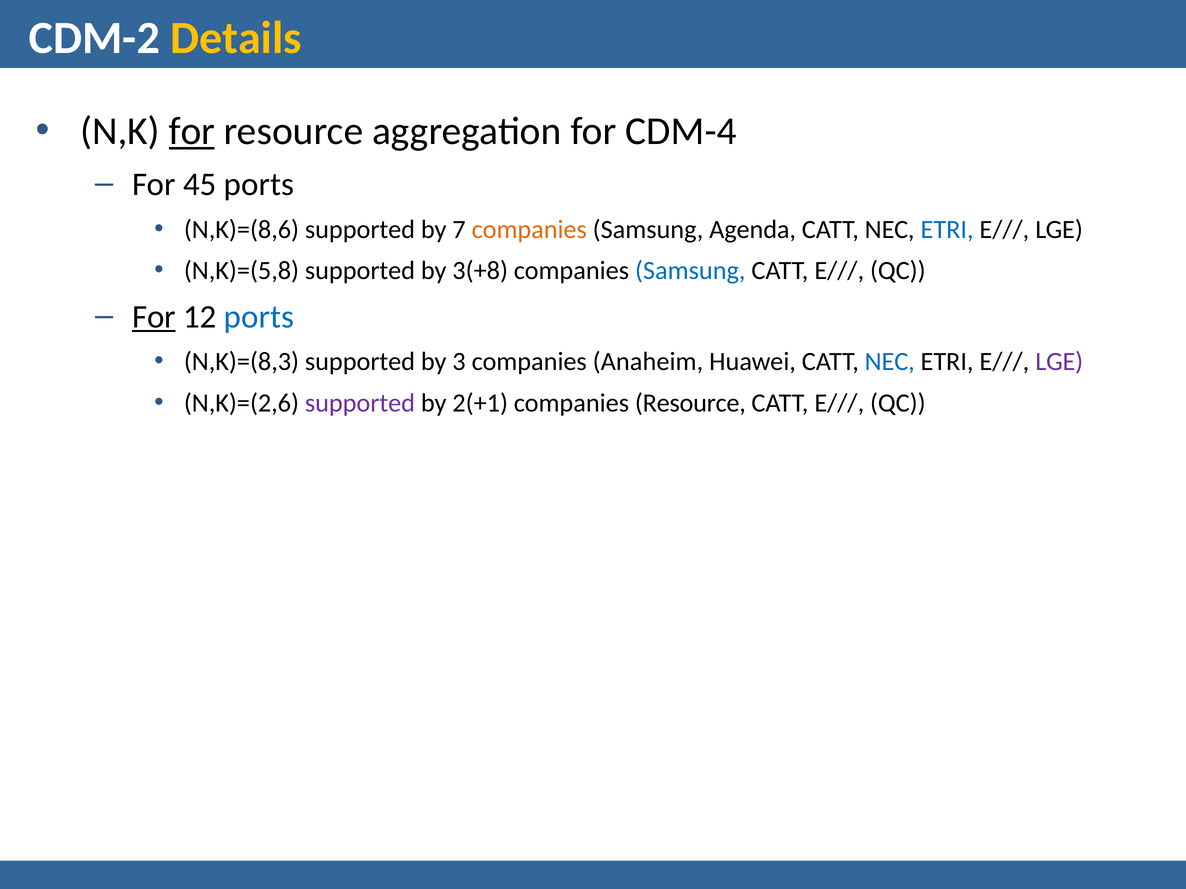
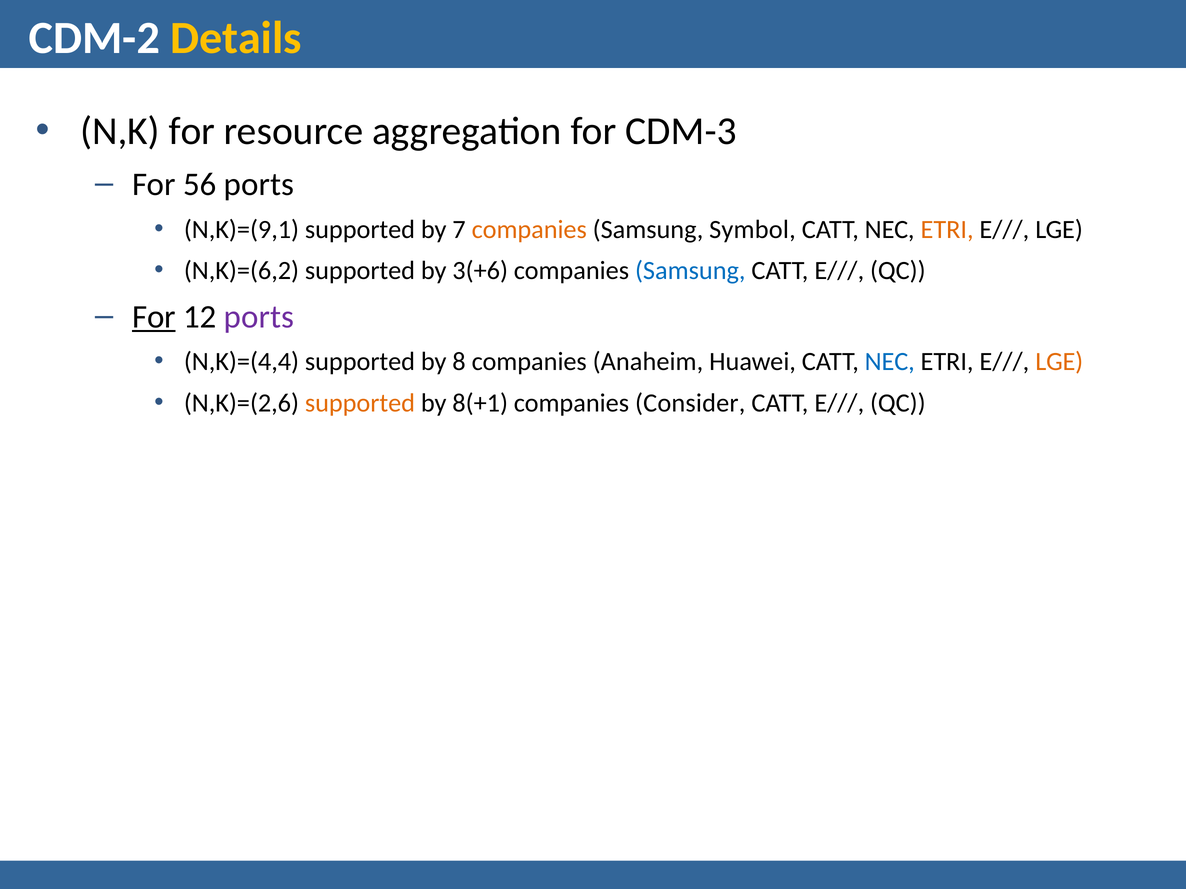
for underline: present -> none (192, 132)
CDM-4: CDM-4 -> CDM-3 (681, 132)
45: 45 -> 56 (200, 184)
N,K)=(8,6: N,K)=(8,6 -> N,K)=(9,1 (242, 229)
Agenda: Agenda -> Symbol (752, 229)
ETRI colour: blue -> orange (947, 229)
N,K)=(5,8: N,K)=(5,8 -> N,K)=(6,2 (242, 271)
3(+8: 3(+8 -> 3(+6 (480, 271)
ports colour: blue -> purple (259, 317)
N,K)=(8,3: N,K)=(8,3 -> N,K)=(4,4 (242, 362)
3: 3 -> 8 (459, 362)
LGE colour: purple -> orange (1059, 362)
supported colour: purple -> orange (360, 403)
2(+1: 2(+1 -> 8(+1 (480, 403)
companies Resource: Resource -> Consider (690, 403)
